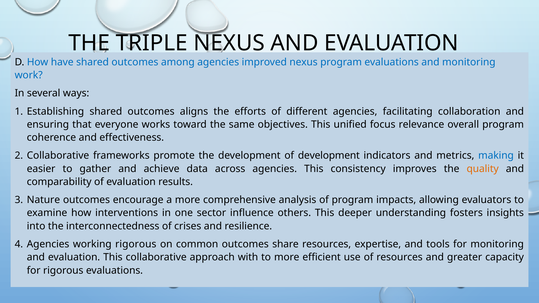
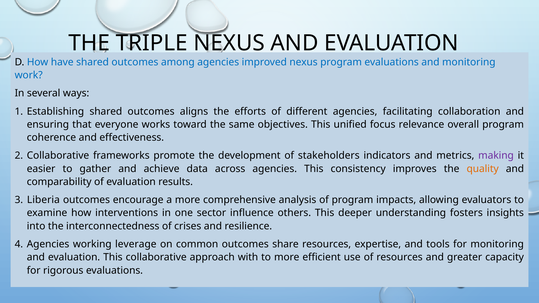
of development: development -> stakeholders (329, 156)
making colour: blue -> purple (496, 156)
Nature: Nature -> Liberia (43, 200)
working rigorous: rigorous -> leverage (136, 244)
